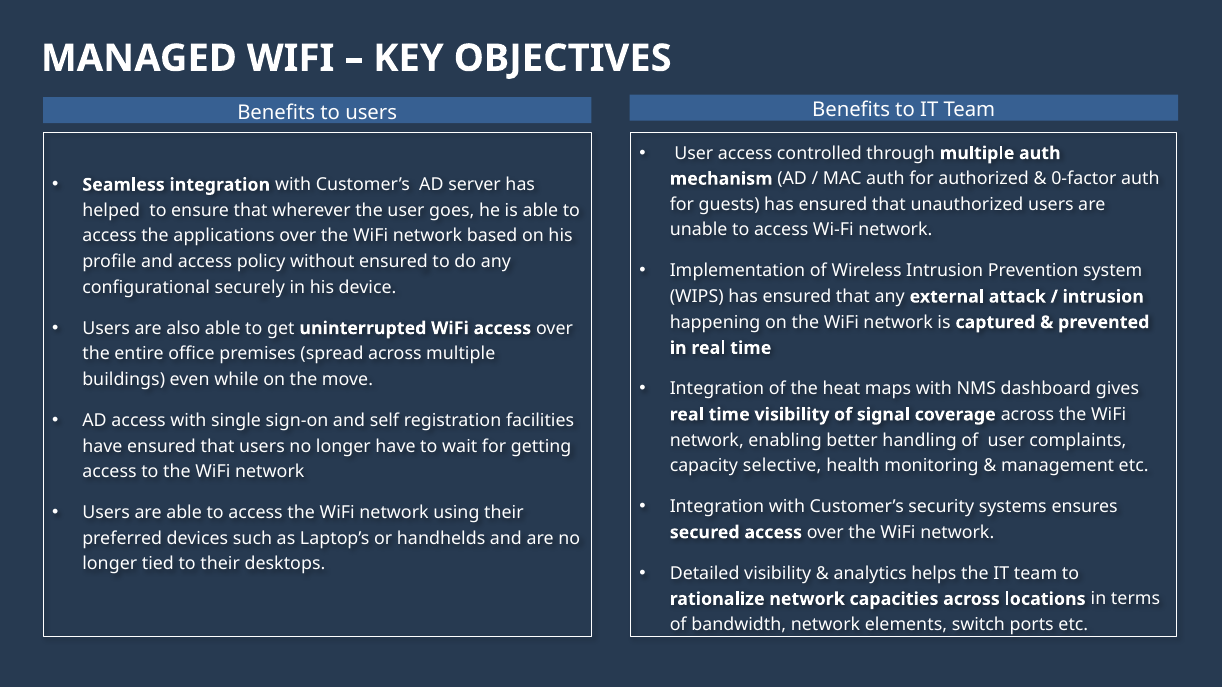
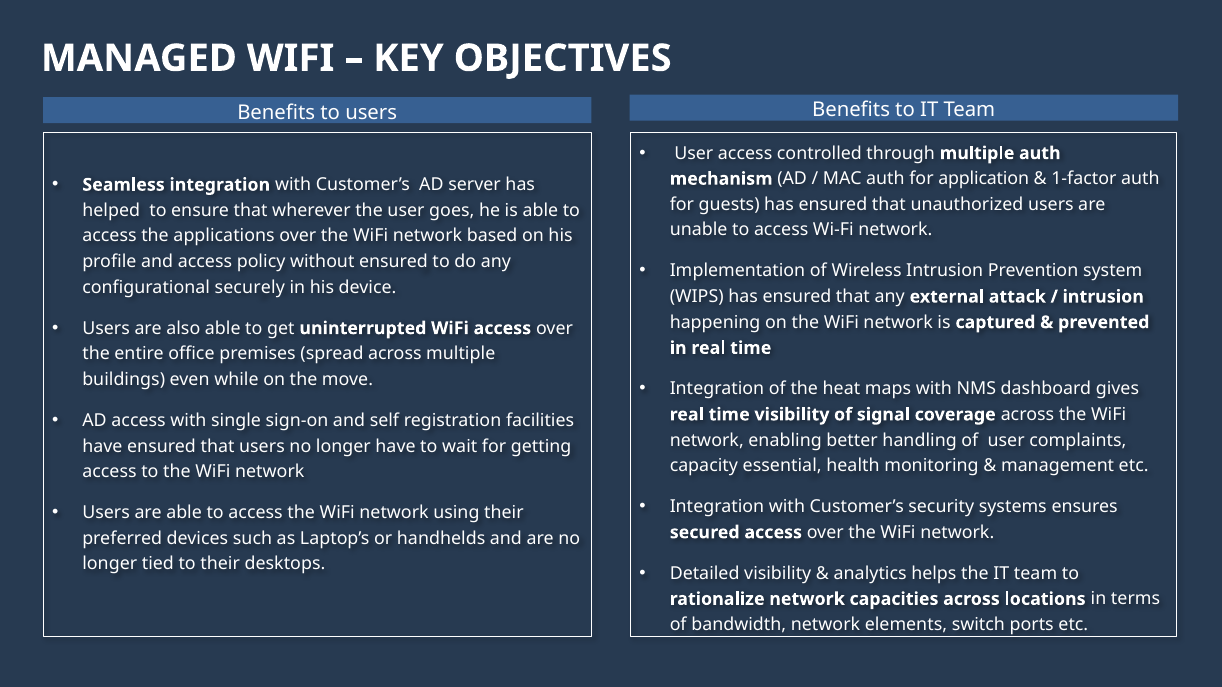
authorized: authorized -> application (984, 179)
0-factor: 0-factor -> 1-factor (1084, 179)
selective: selective -> essential (782, 466)
